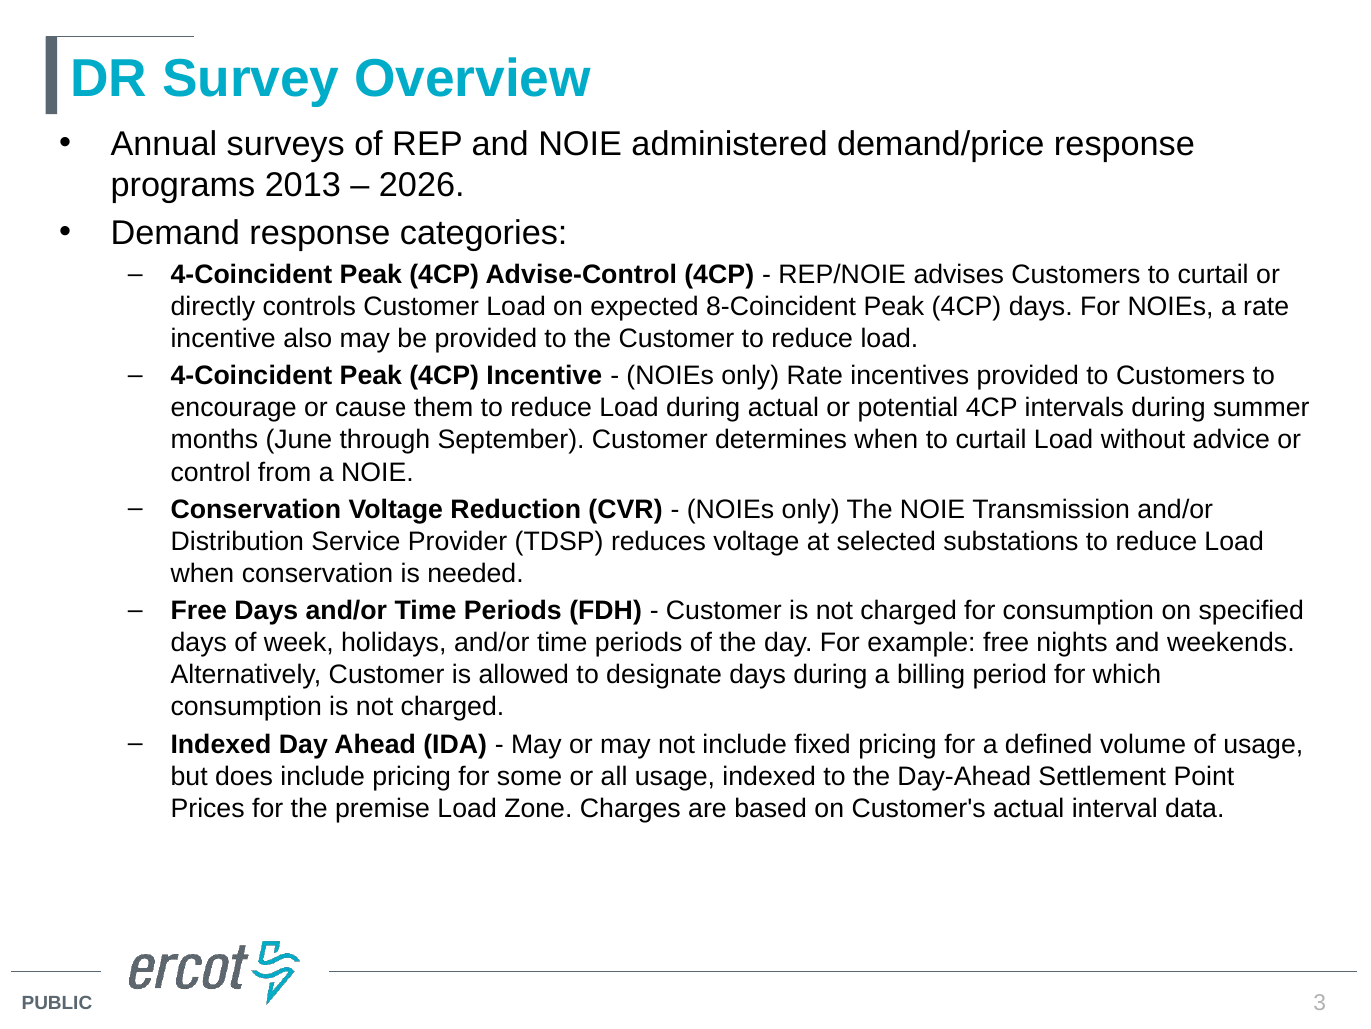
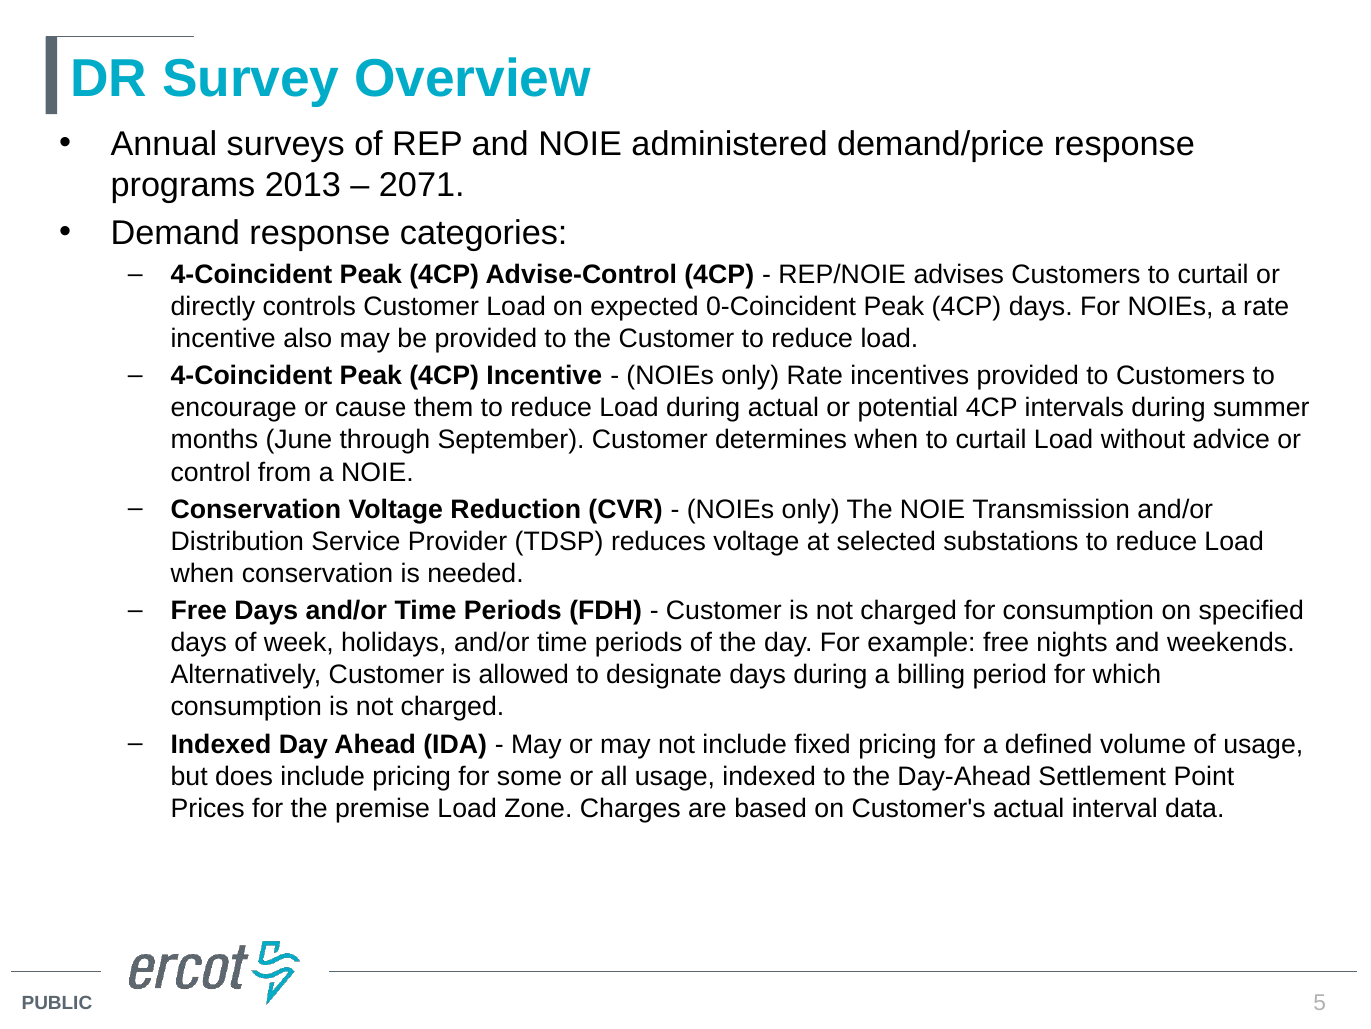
2026: 2026 -> 2071 (422, 185)
8-Coincident: 8-Coincident -> 0-Coincident (781, 306)
3: 3 -> 5 (1320, 1002)
